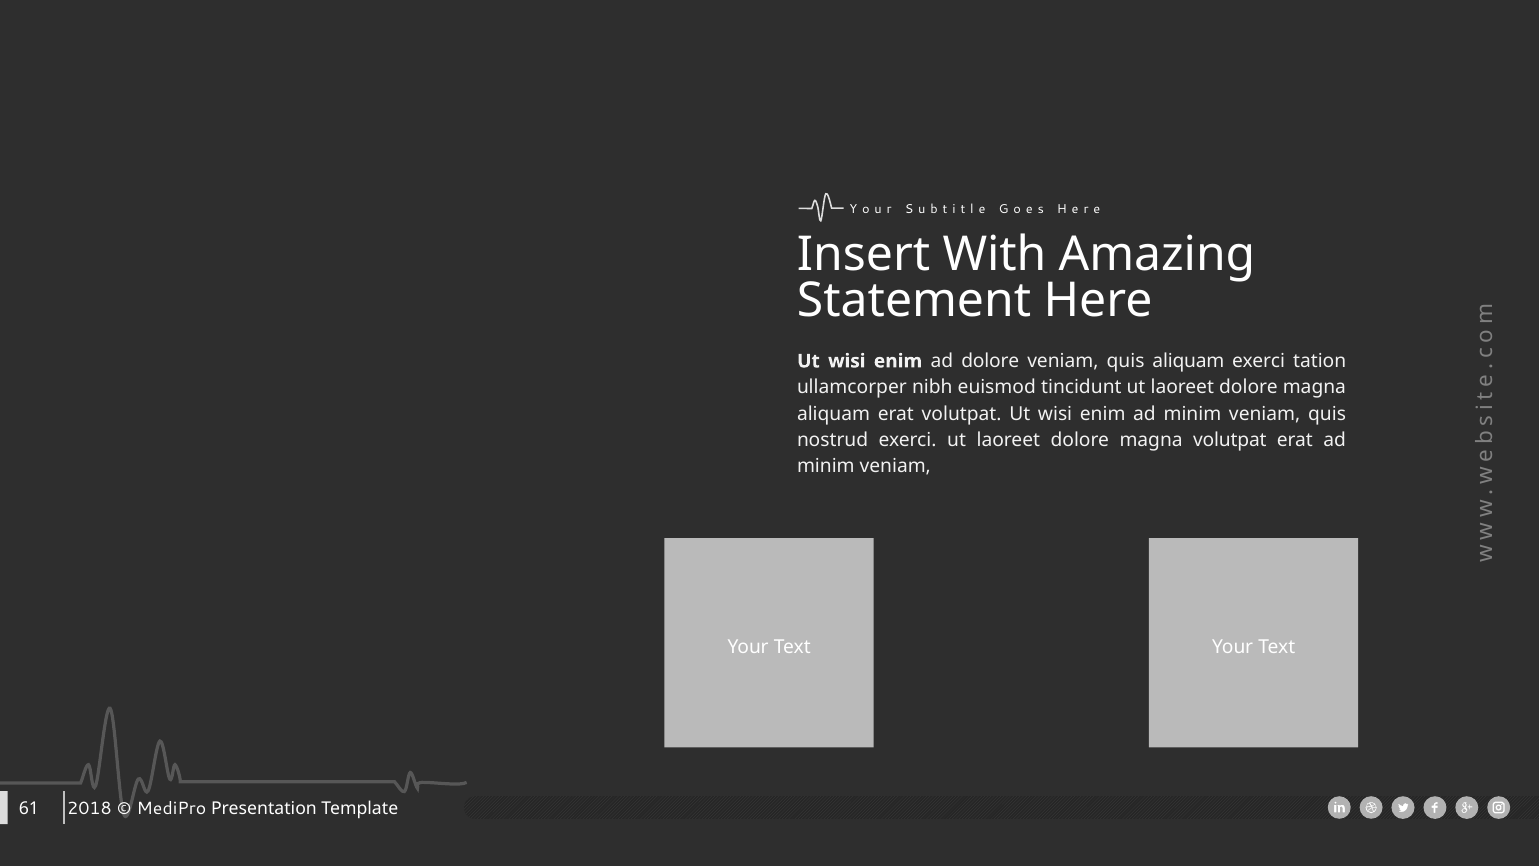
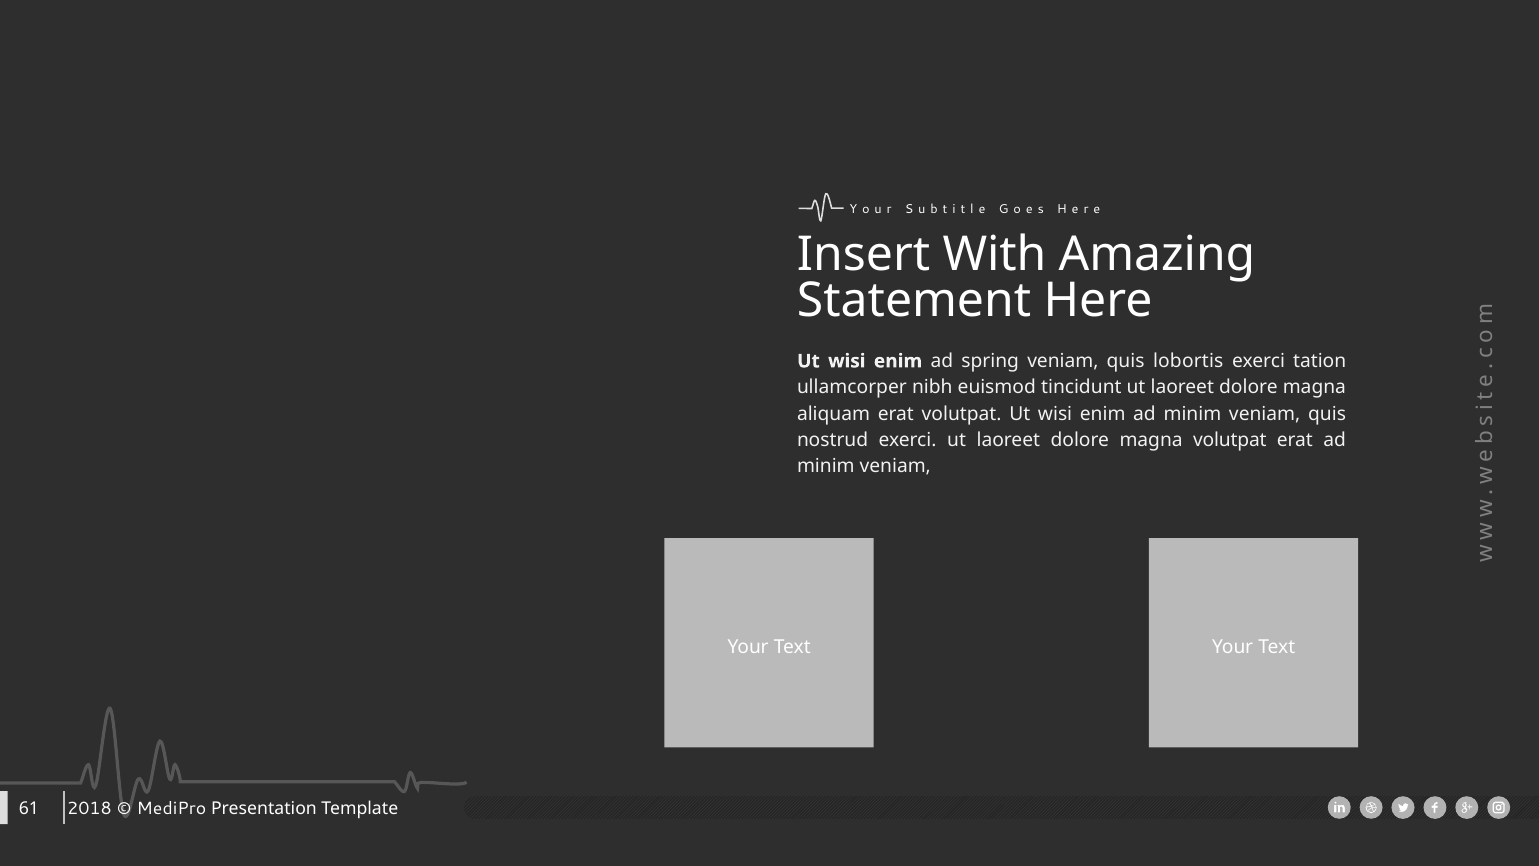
ad dolore: dolore -> spring (990, 361)
quis aliquam: aliquam -> lobortis (1188, 361)
